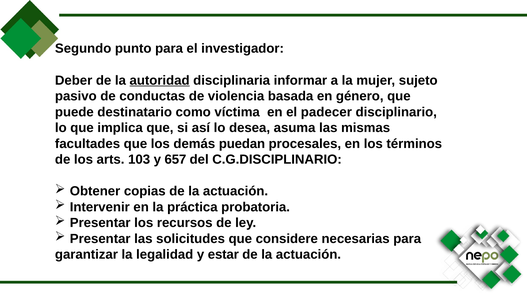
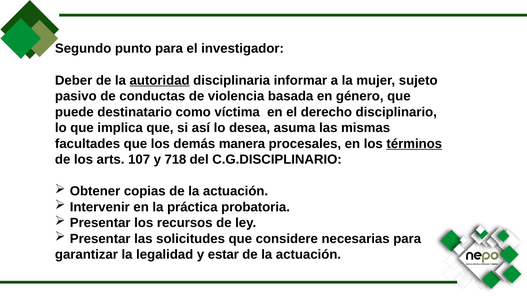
padecer: padecer -> derecho (326, 112)
puedan: puedan -> manera (242, 143)
términos underline: none -> present (414, 143)
103: 103 -> 107 (139, 159)
657: 657 -> 718 (175, 159)
